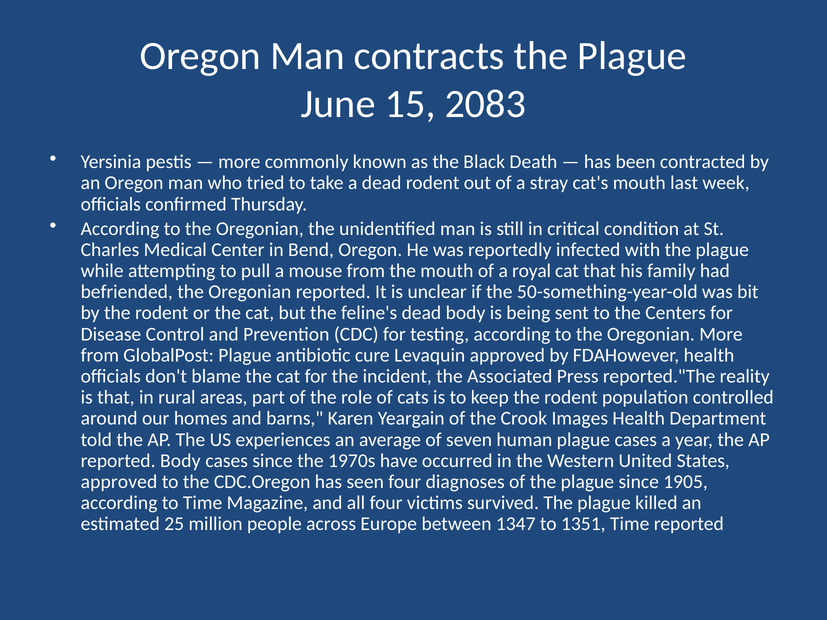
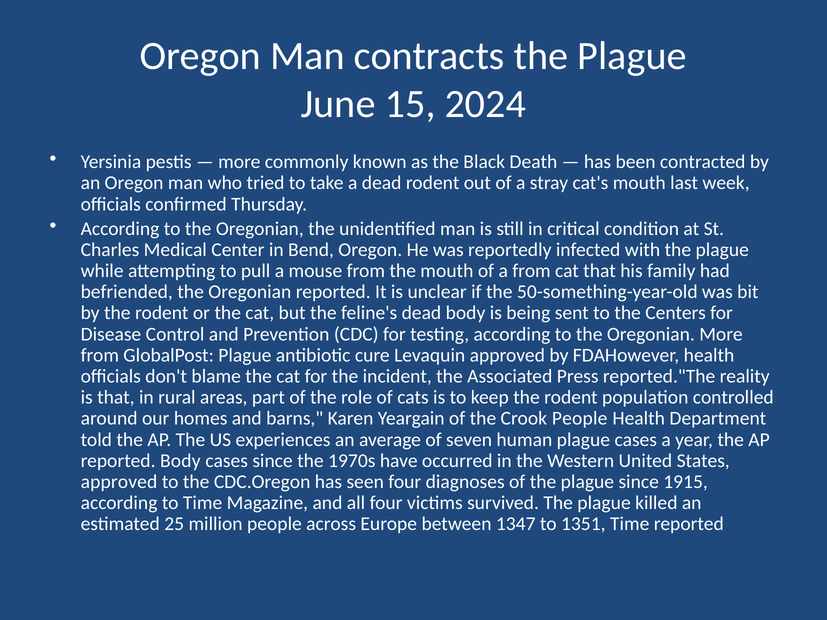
2083: 2083 -> 2024 (485, 104)
a royal: royal -> from (532, 271)
Crook Images: Images -> People (580, 419)
1905: 1905 -> 1915 (686, 482)
